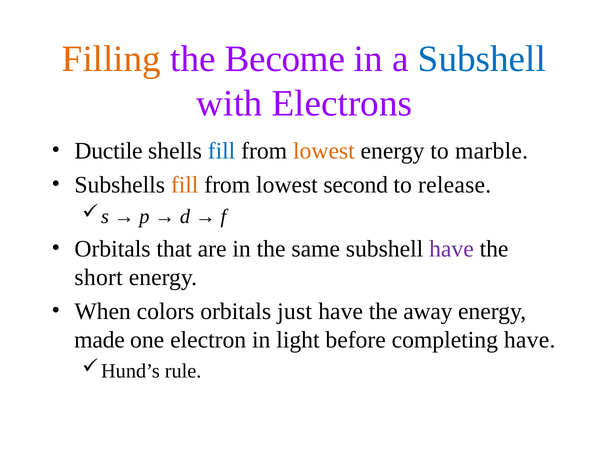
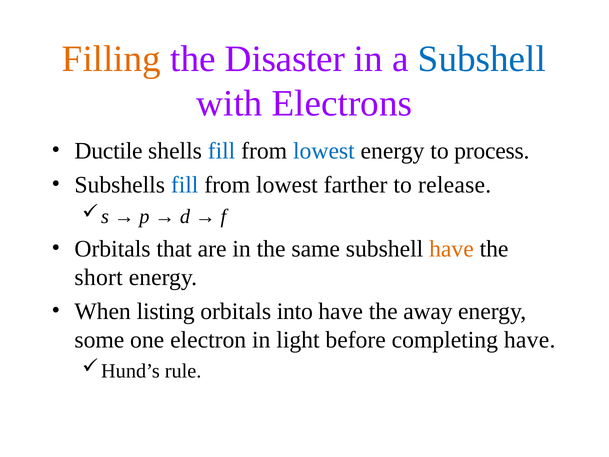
Become: Become -> Disaster (285, 59)
lowest colour: orange -> blue (324, 151)
marble: marble -> process (492, 151)
fill colour: orange -> blue (185, 185)
second: second -> farther (356, 185)
have colour: purple -> orange (451, 249)
colors: colors -> listing (166, 311)
just: just -> into (295, 311)
made: made -> some (99, 340)
